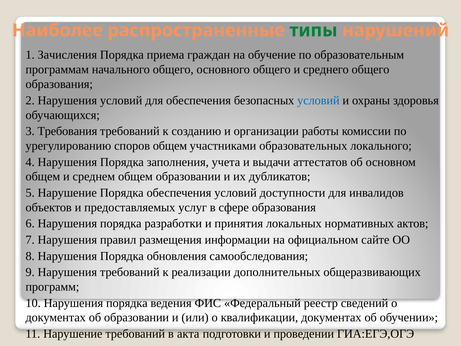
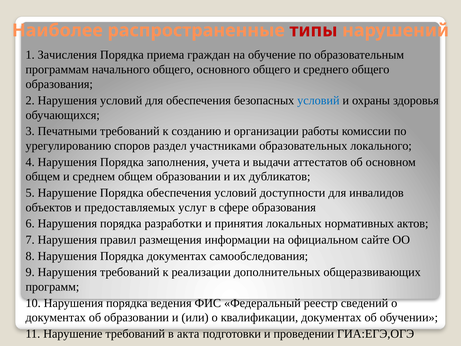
типы colour: green -> red (313, 30)
Требования: Требования -> Печатными (67, 131)
споров общем: общем -> раздел (170, 146)
Порядка обновления: обновления -> документах (177, 256)
